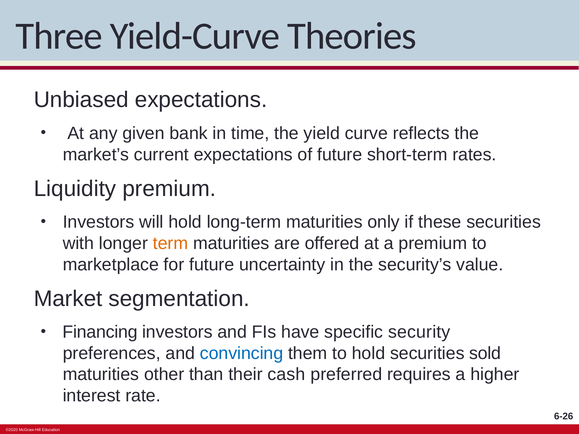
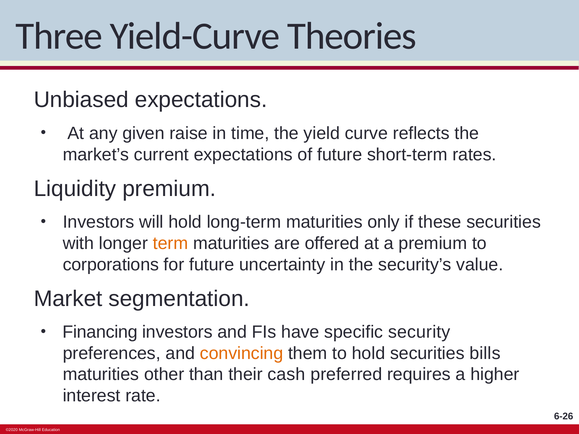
bank: bank -> raise (189, 133)
marketplace: marketplace -> corporations (111, 265)
convincing colour: blue -> orange (242, 353)
sold: sold -> bills (485, 353)
